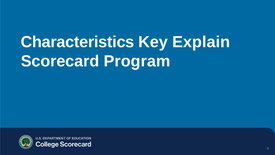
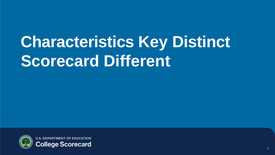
Explain: Explain -> Distinct (201, 42)
Program: Program -> Different (137, 61)
